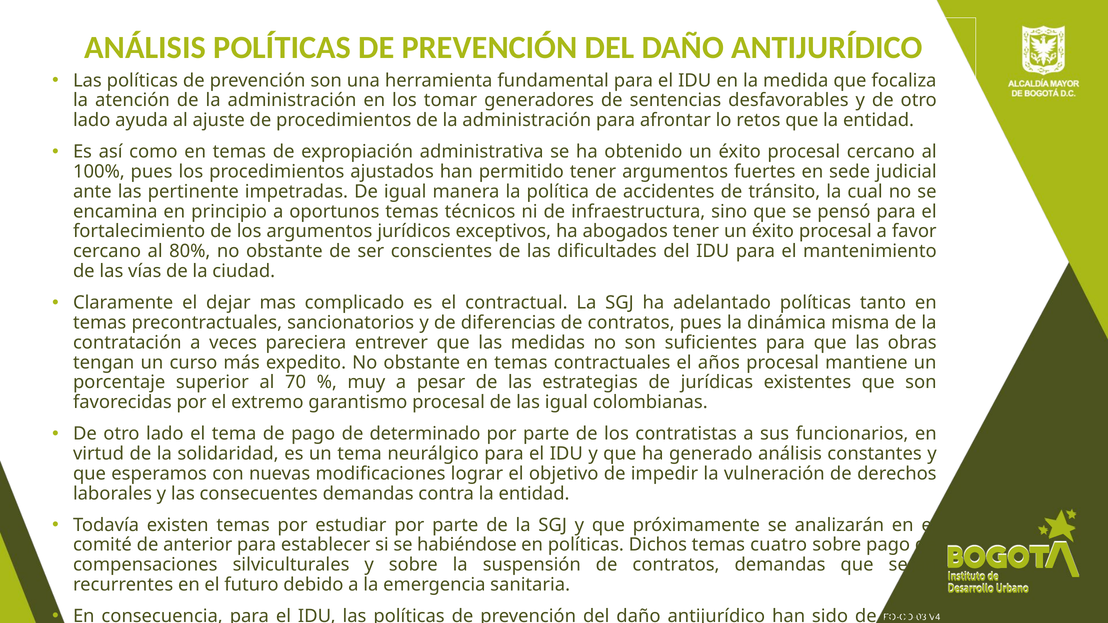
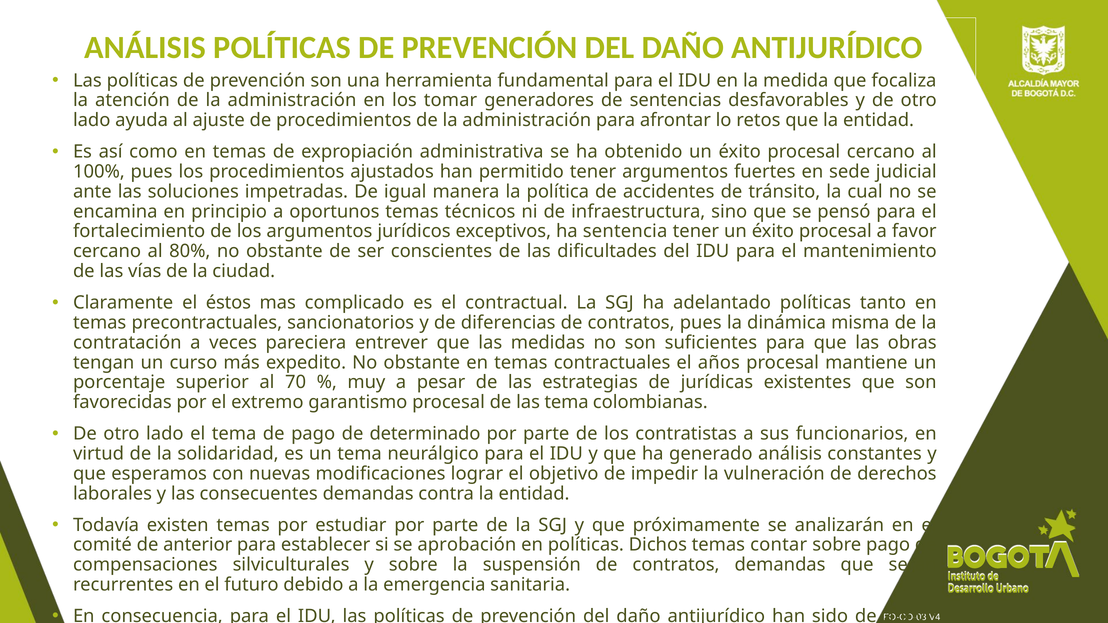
pertinente: pertinente -> soluciones (193, 192)
abogados: abogados -> sentencia (625, 231)
dejar: dejar -> éstos (228, 303)
las igual: igual -> tema (567, 402)
habiéndose: habiéndose -> aprobación (467, 545)
cuatro: cuatro -> contar (779, 545)
